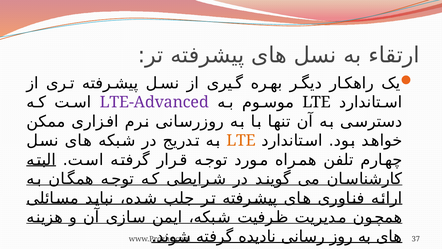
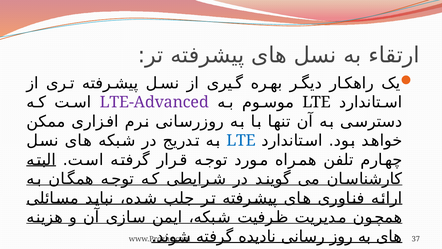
LTE colour: orange -> blue (241, 140)
